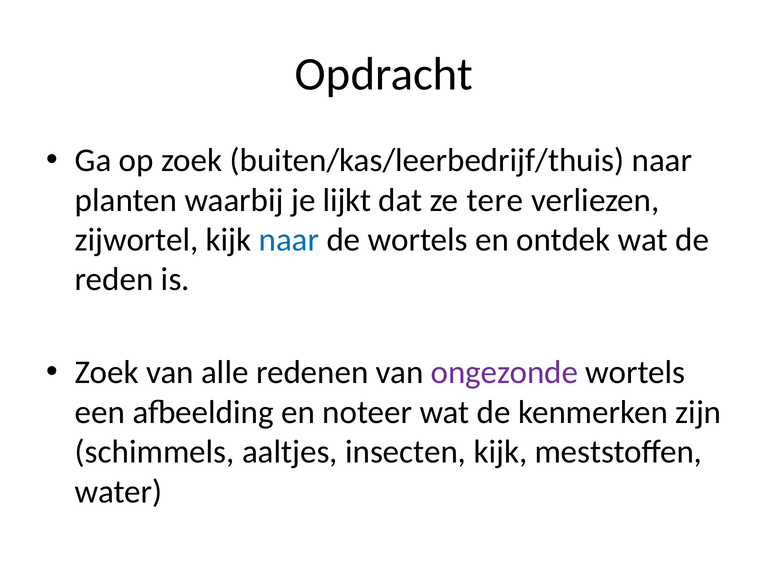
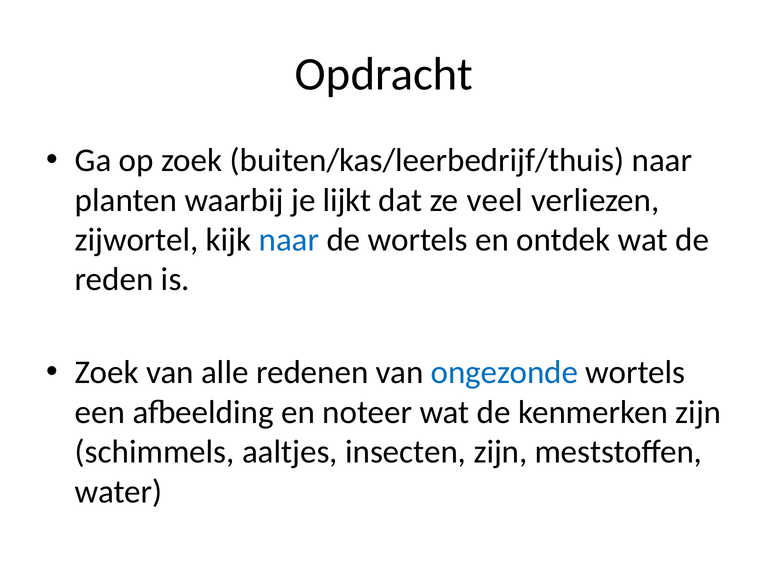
tere: tere -> veel (495, 200)
ongezonde colour: purple -> blue (505, 373)
insecten kijk: kijk -> zijn (500, 452)
